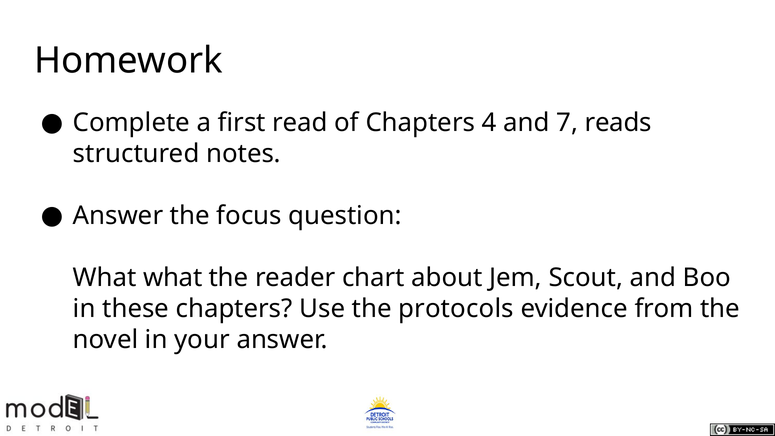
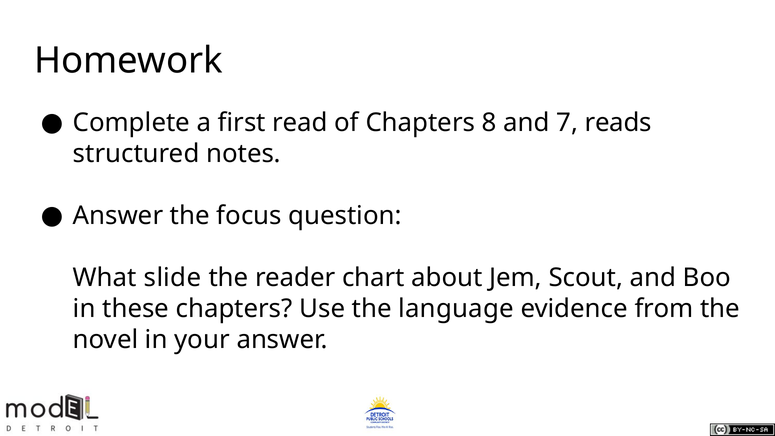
4: 4 -> 8 (489, 123)
What what: what -> slide (173, 278)
protocols: protocols -> language (456, 309)
